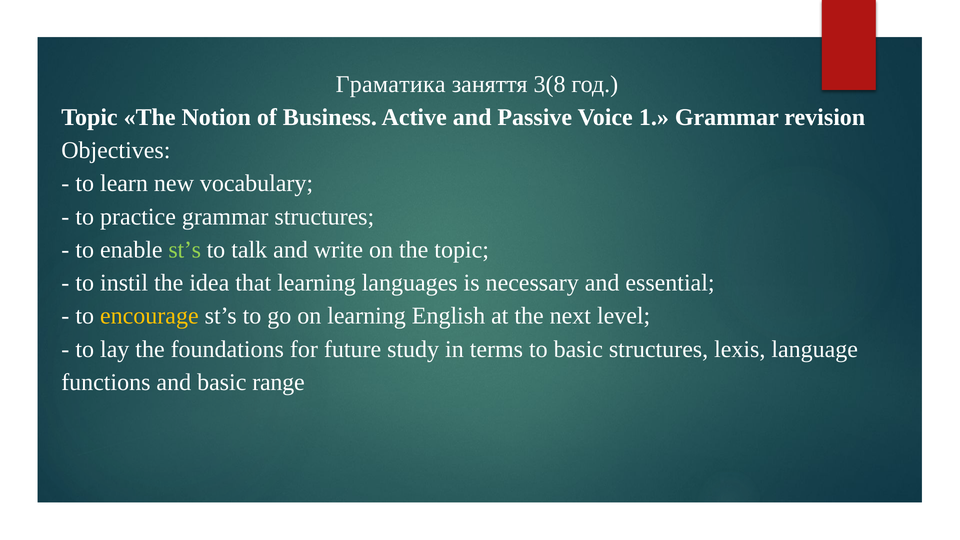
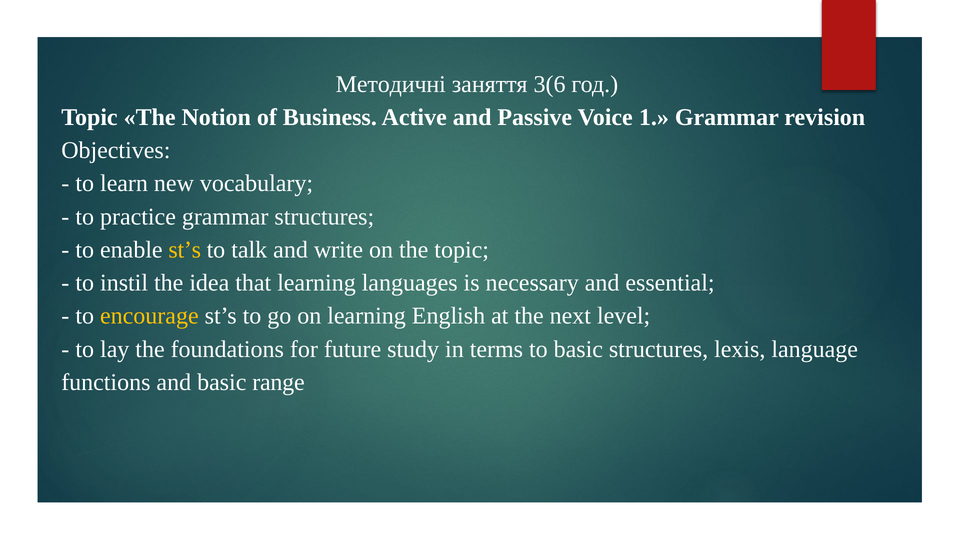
Граматика: Граматика -> Методичні (391, 84)
3(8: 3(8 -> 3(6 (550, 84)
st’s colour: light green -> yellow (185, 250)
